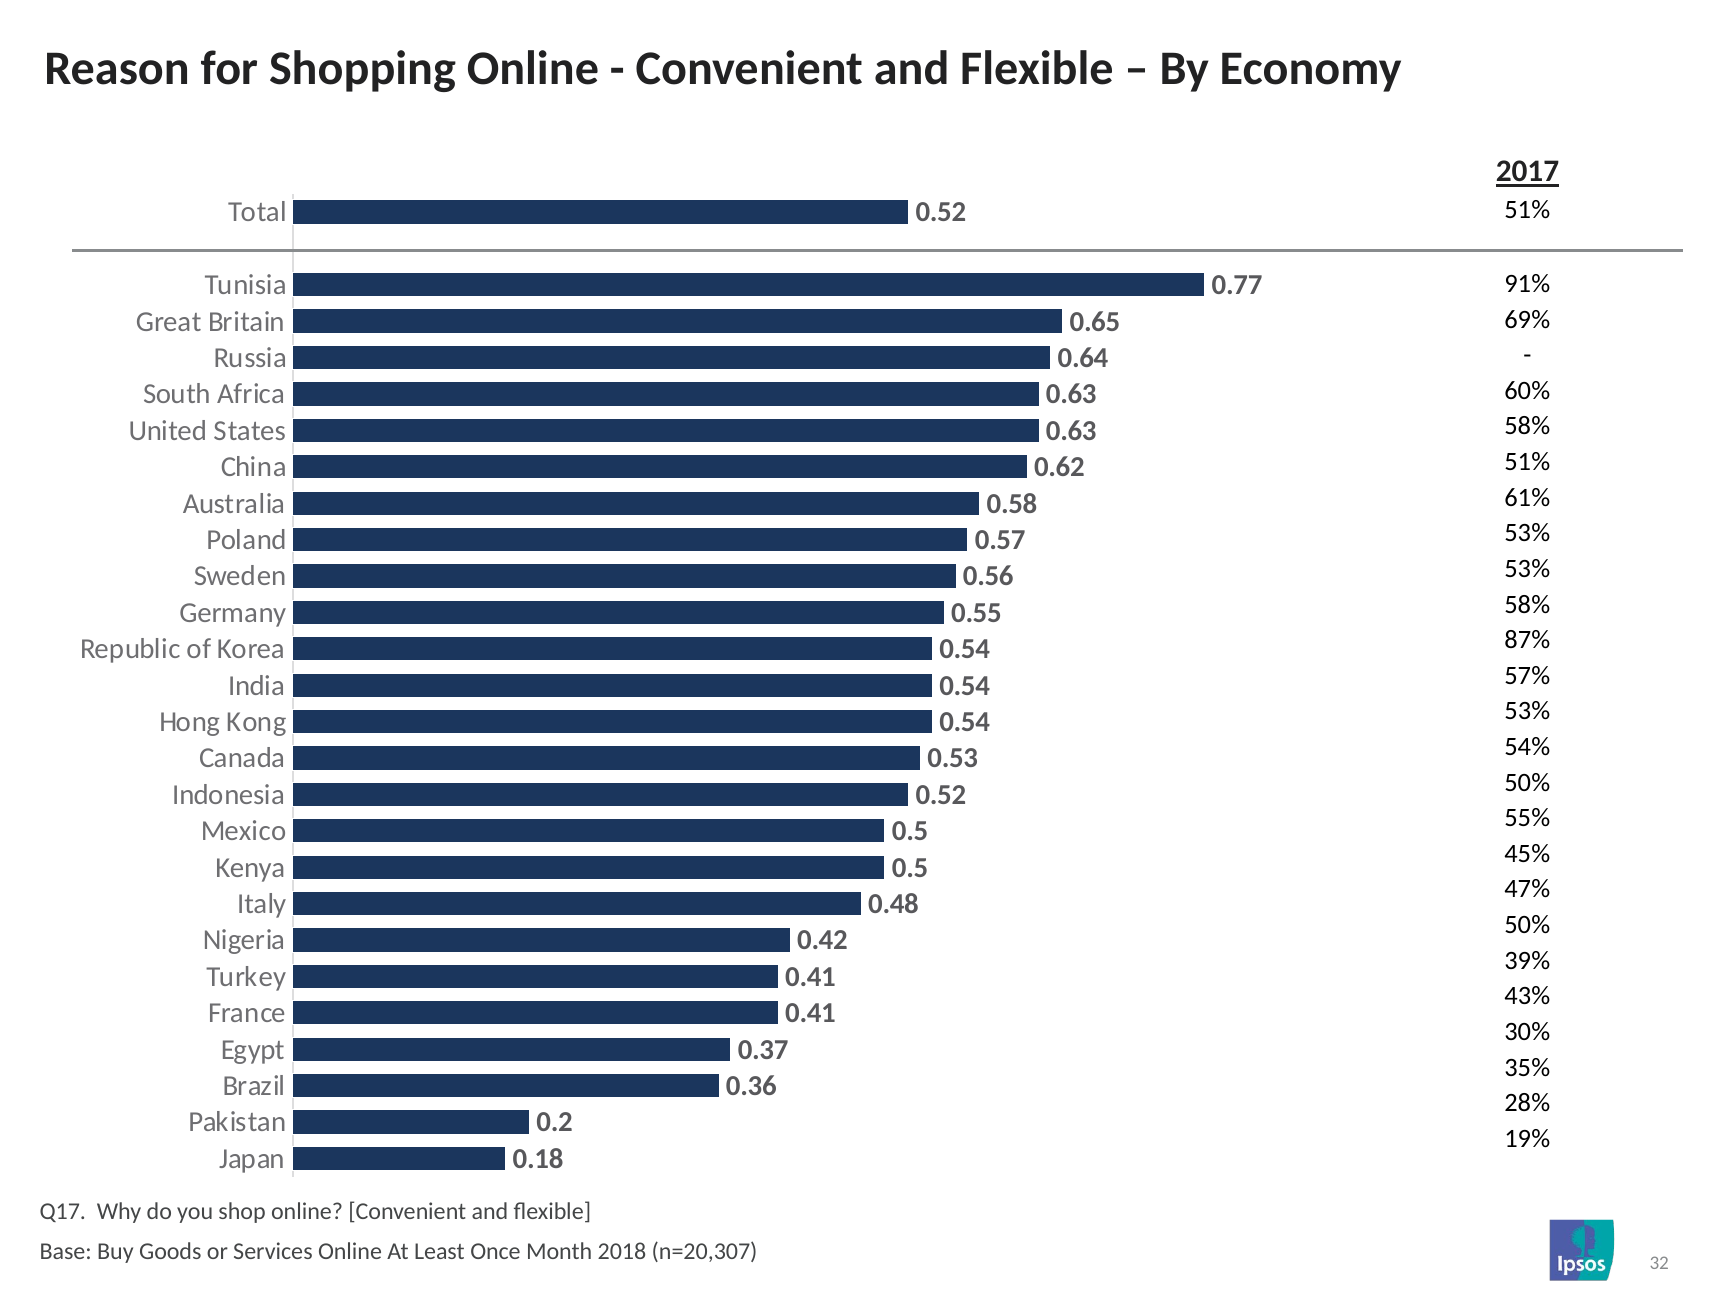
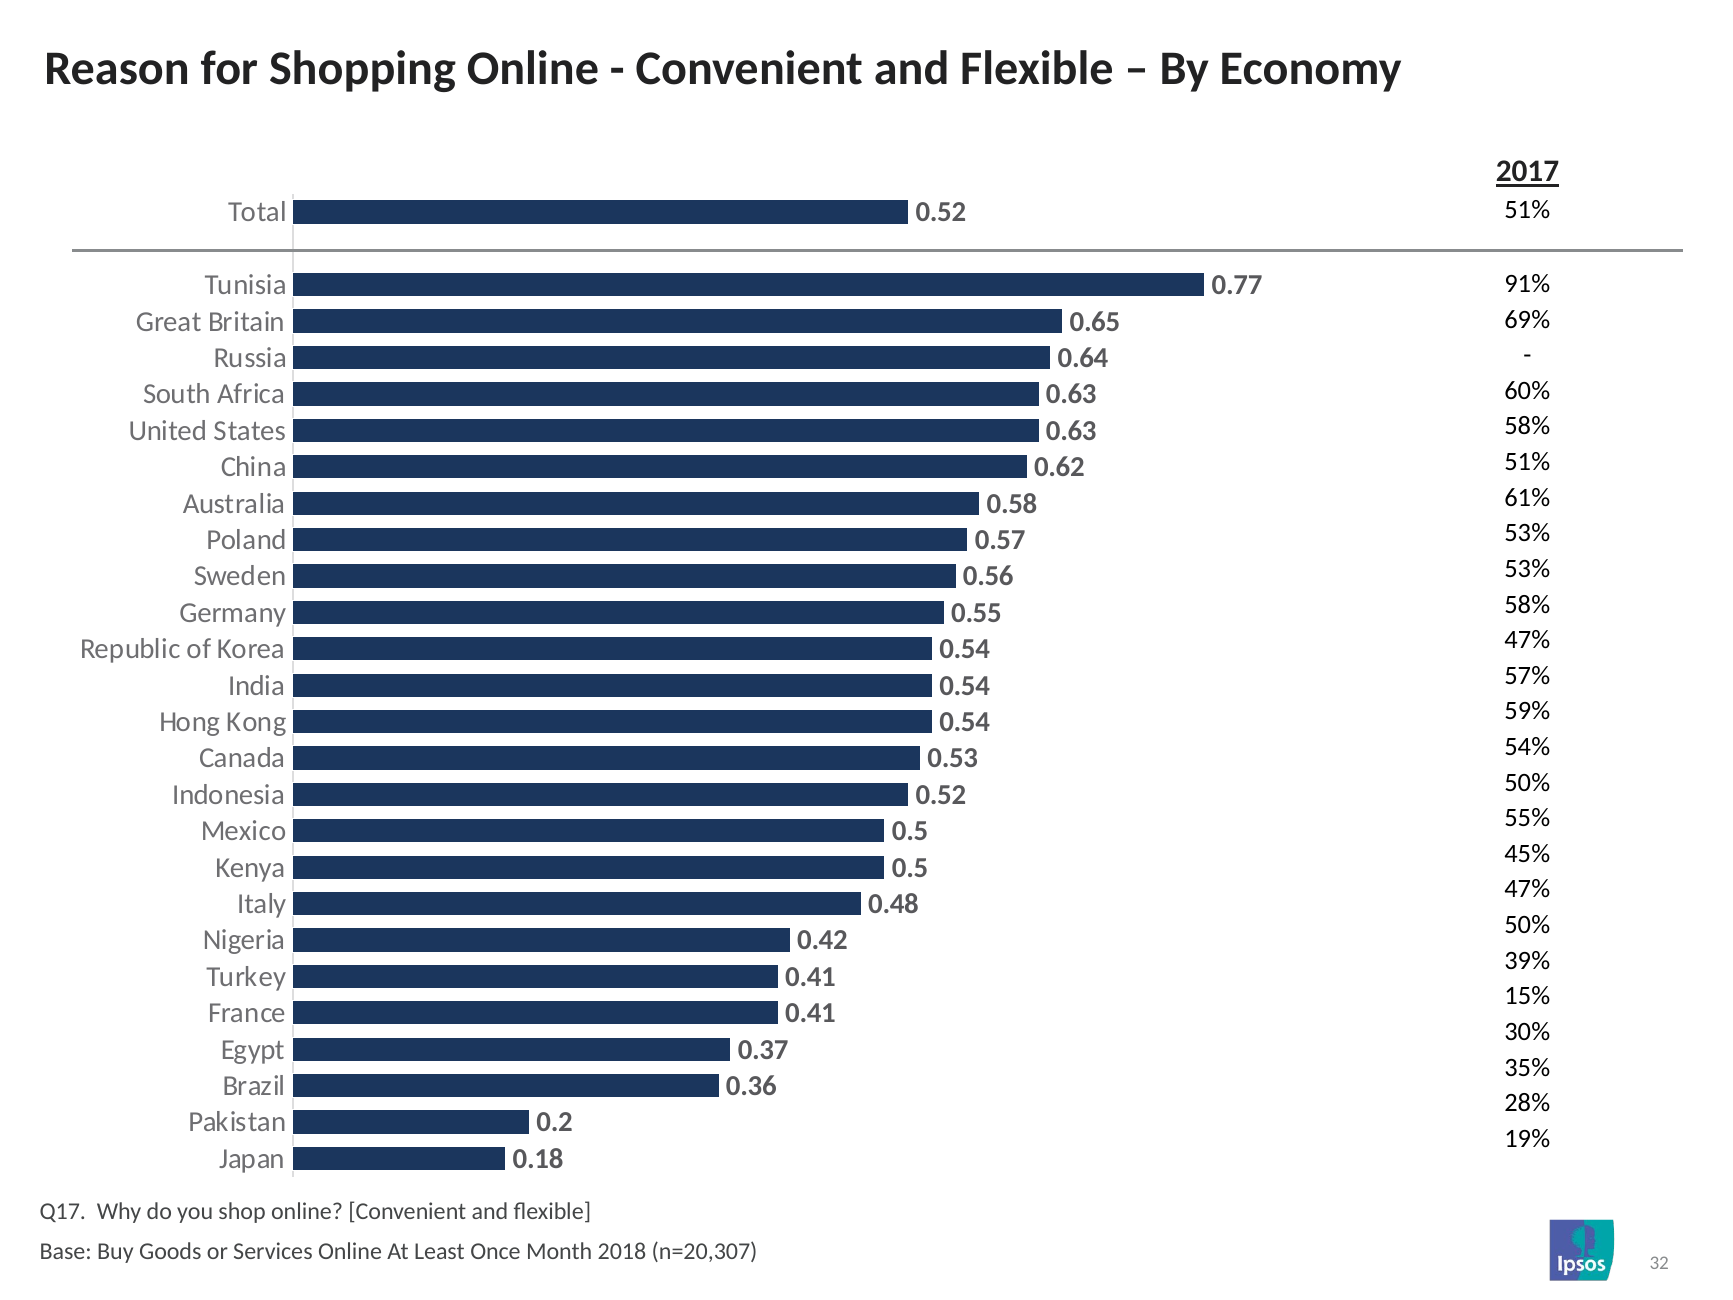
87%: 87% -> 47% (1527, 640)
53%: 53% -> 59% (1527, 711)
43%: 43% -> 15% (1527, 996)
